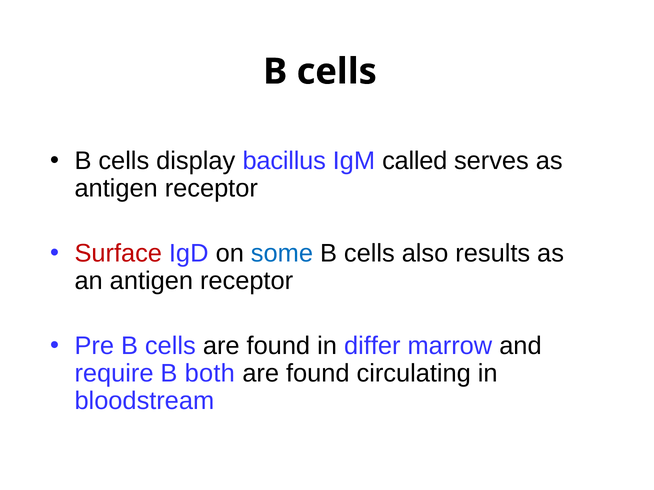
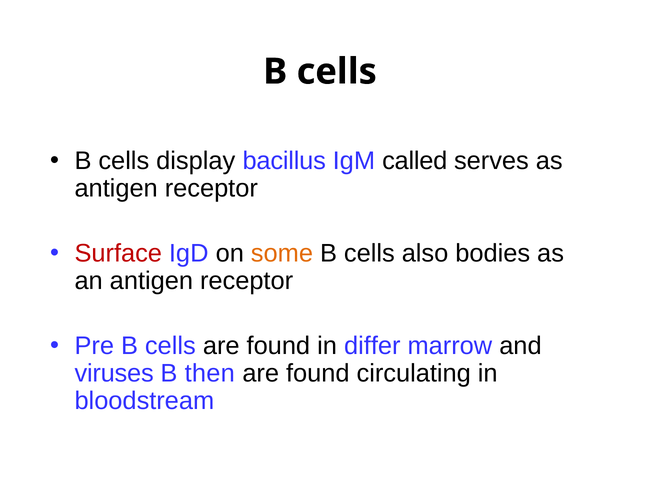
some colour: blue -> orange (282, 254)
results: results -> bodies (493, 254)
require: require -> viruses (114, 374)
both: both -> then (210, 374)
